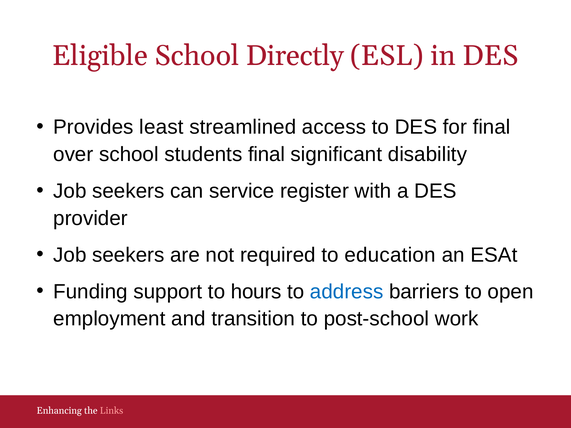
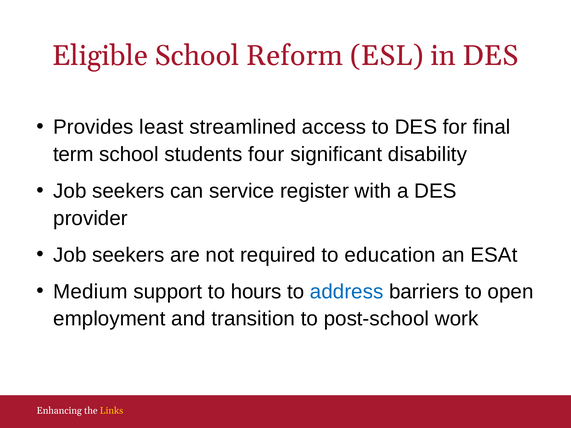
Directly: Directly -> Reform (295, 56)
over: over -> term (73, 154)
students final: final -> four (266, 154)
Funding: Funding -> Medium (90, 292)
Links colour: pink -> yellow (112, 411)
